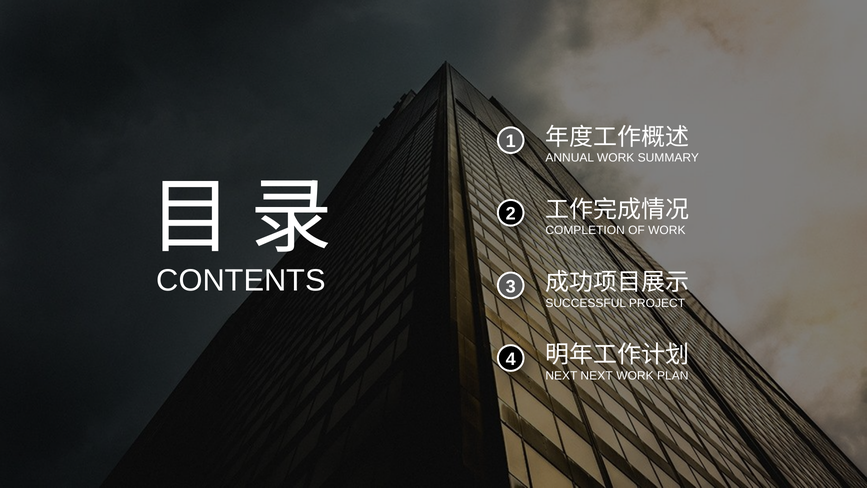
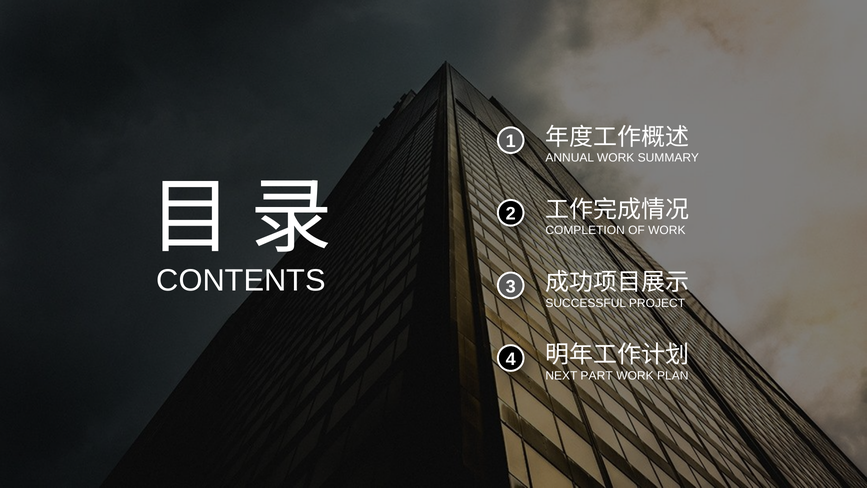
NEXT NEXT: NEXT -> PART (597, 375)
